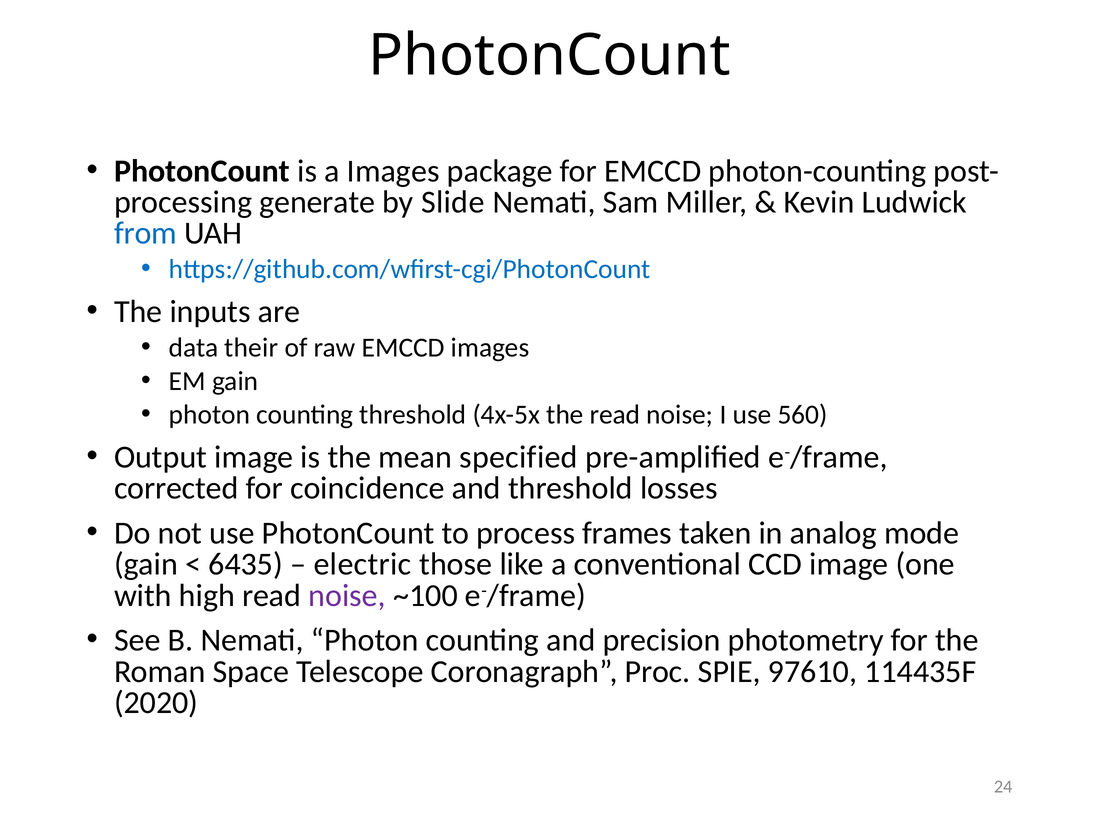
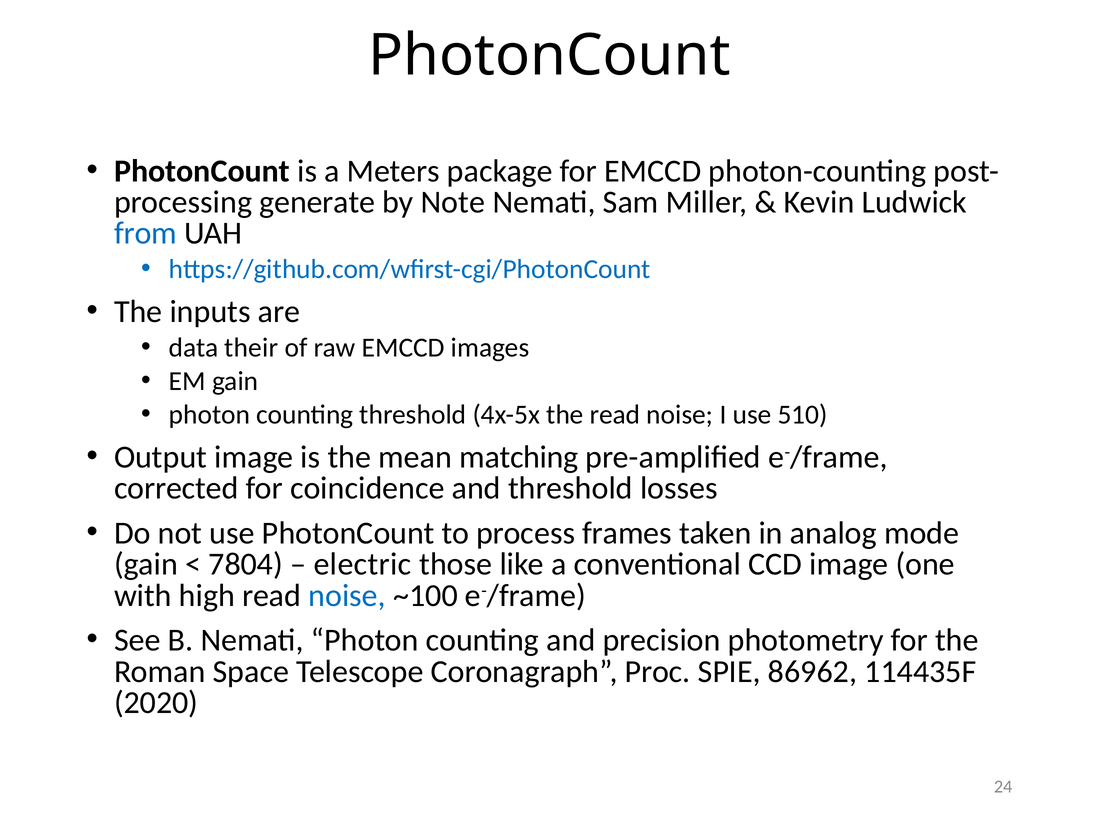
a Images: Images -> Meters (393, 171)
Slide: Slide -> Note (453, 202)
560: 560 -> 510 (803, 415)
specified: specified -> matching (519, 457)
6435: 6435 -> 7804 (246, 564)
noise colour: purple -> blue (347, 596)
97610: 97610 -> 86962 (813, 672)
